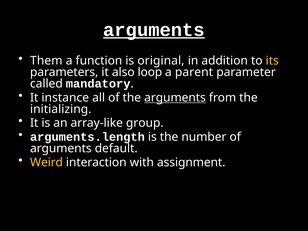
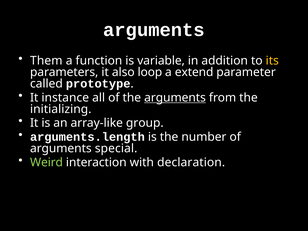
arguments underline: present -> none (154, 30)
original: original -> variable (161, 61)
parent: parent -> extend (194, 72)
mandatory: mandatory -> prototype (98, 84)
default: default -> special (116, 148)
Weird colour: yellow -> light green (46, 162)
assignment: assignment -> declaration (191, 162)
